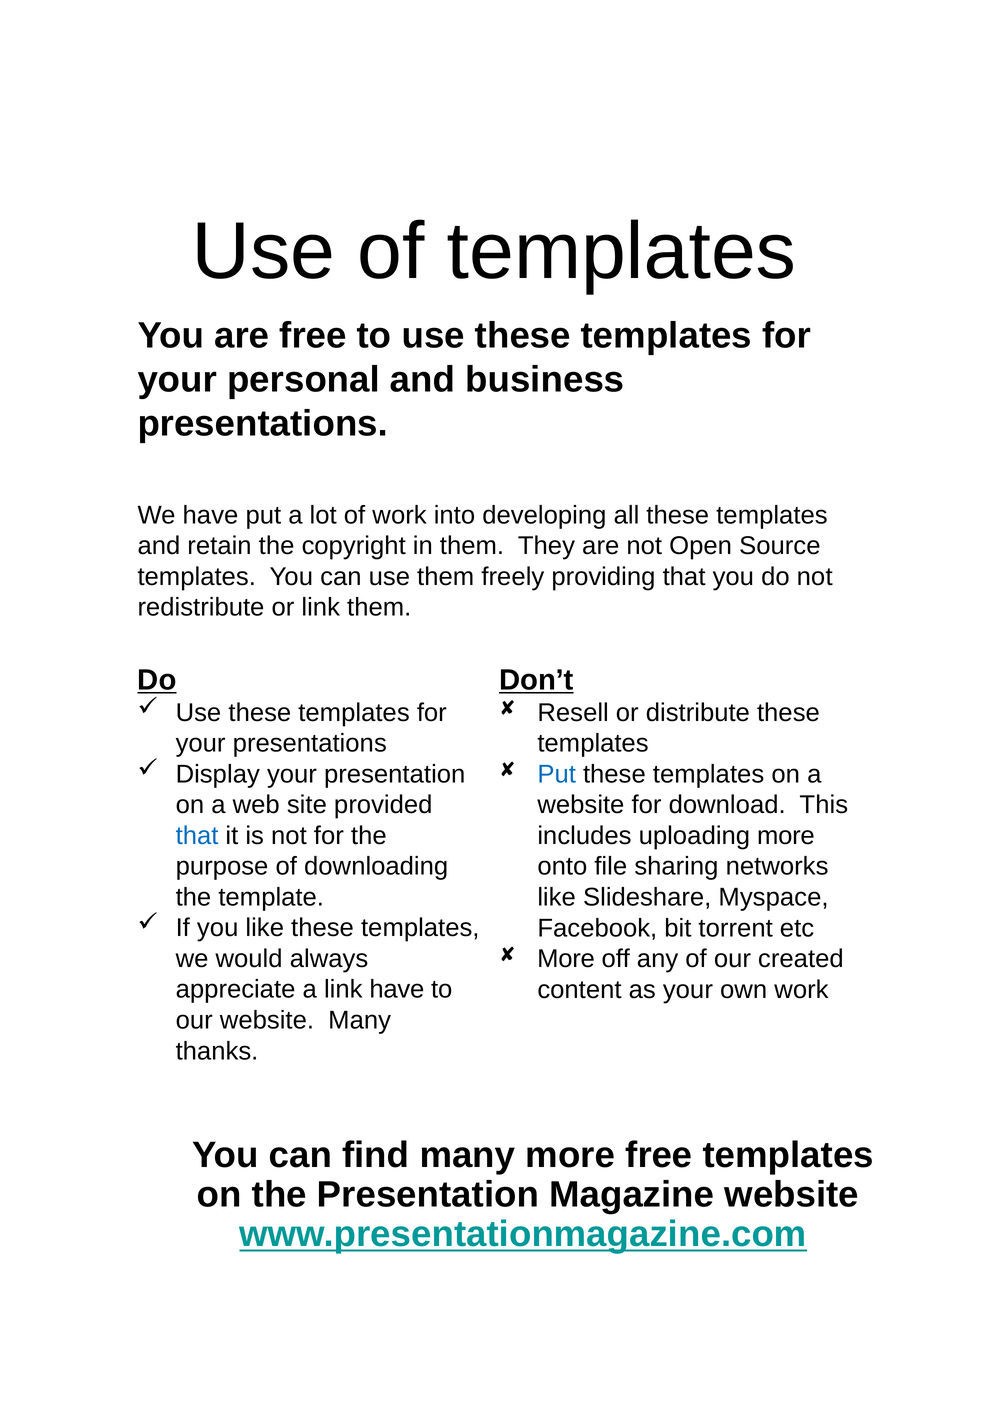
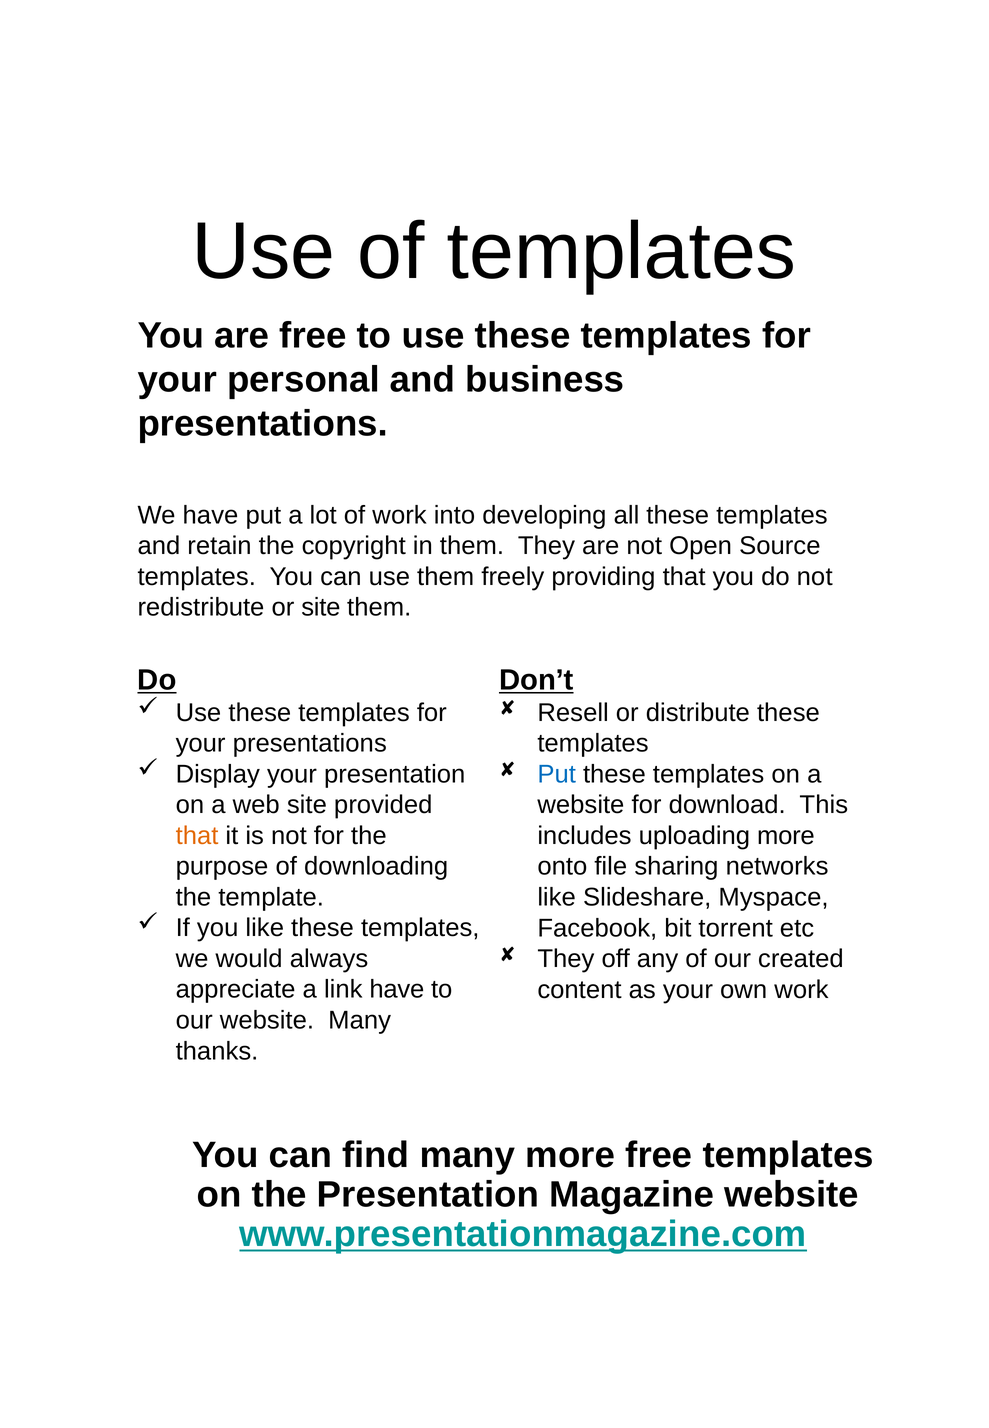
or link: link -> site (321, 608)
that colour: blue -> orange (197, 836)
More: More -> They (566, 959)
